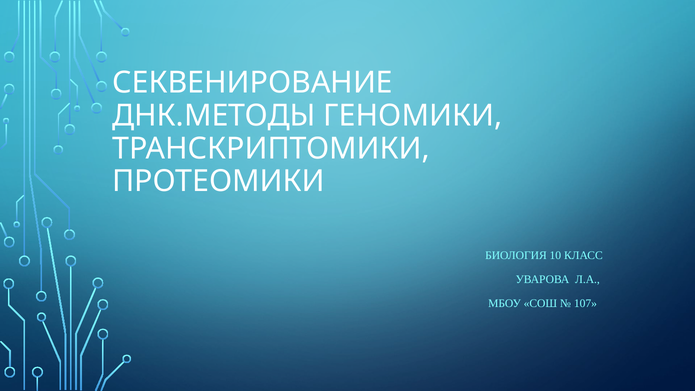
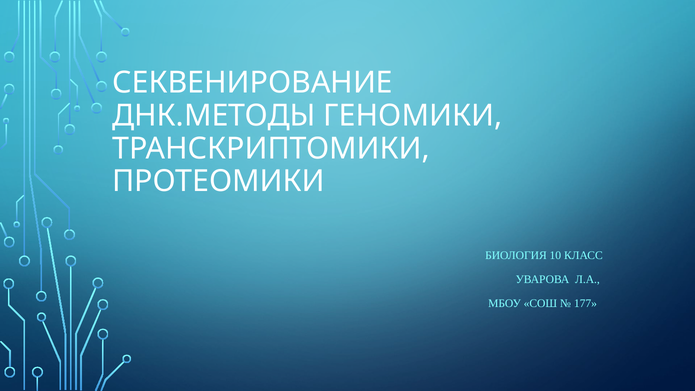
107: 107 -> 177 (585, 303)
